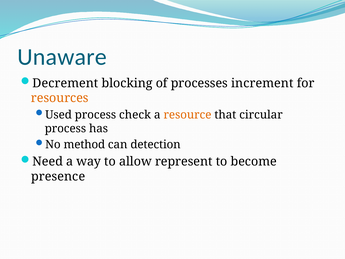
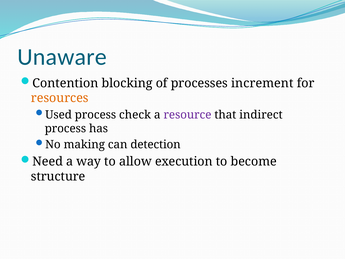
Decrement: Decrement -> Contention (65, 83)
resource colour: orange -> purple (187, 115)
circular: circular -> indirect (261, 115)
method: method -> making (84, 144)
represent: represent -> execution (184, 161)
presence: presence -> structure (58, 176)
